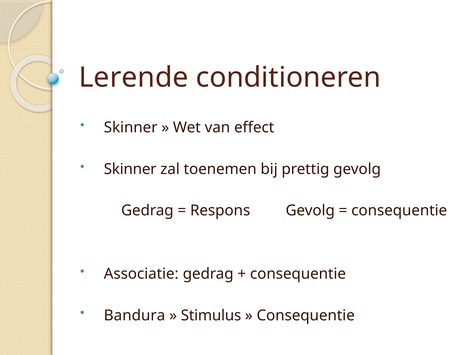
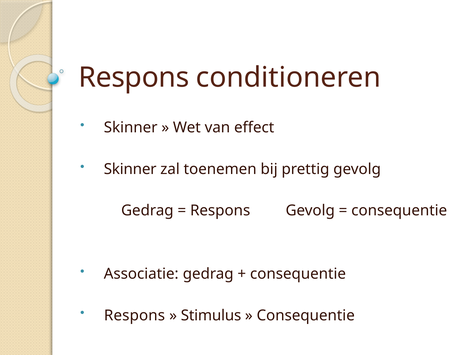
Lerende: Lerende -> Respons (134, 77)
Bandura: Bandura -> Respons (135, 315)
